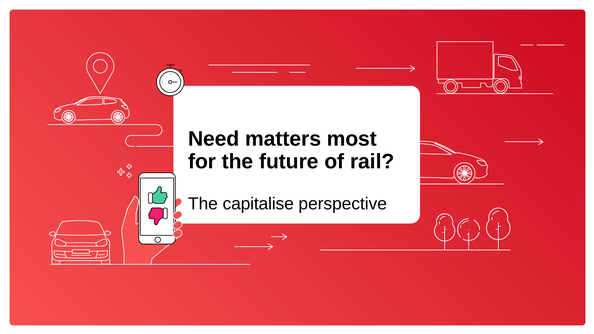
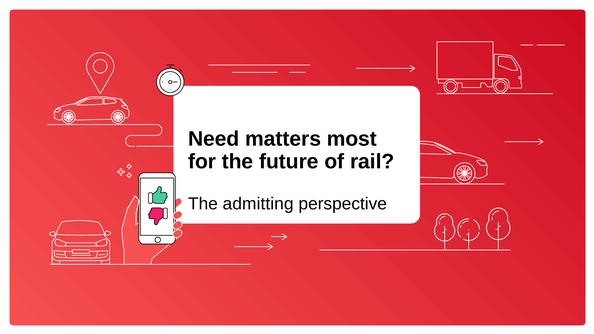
capitalise: capitalise -> admitting (258, 204)
